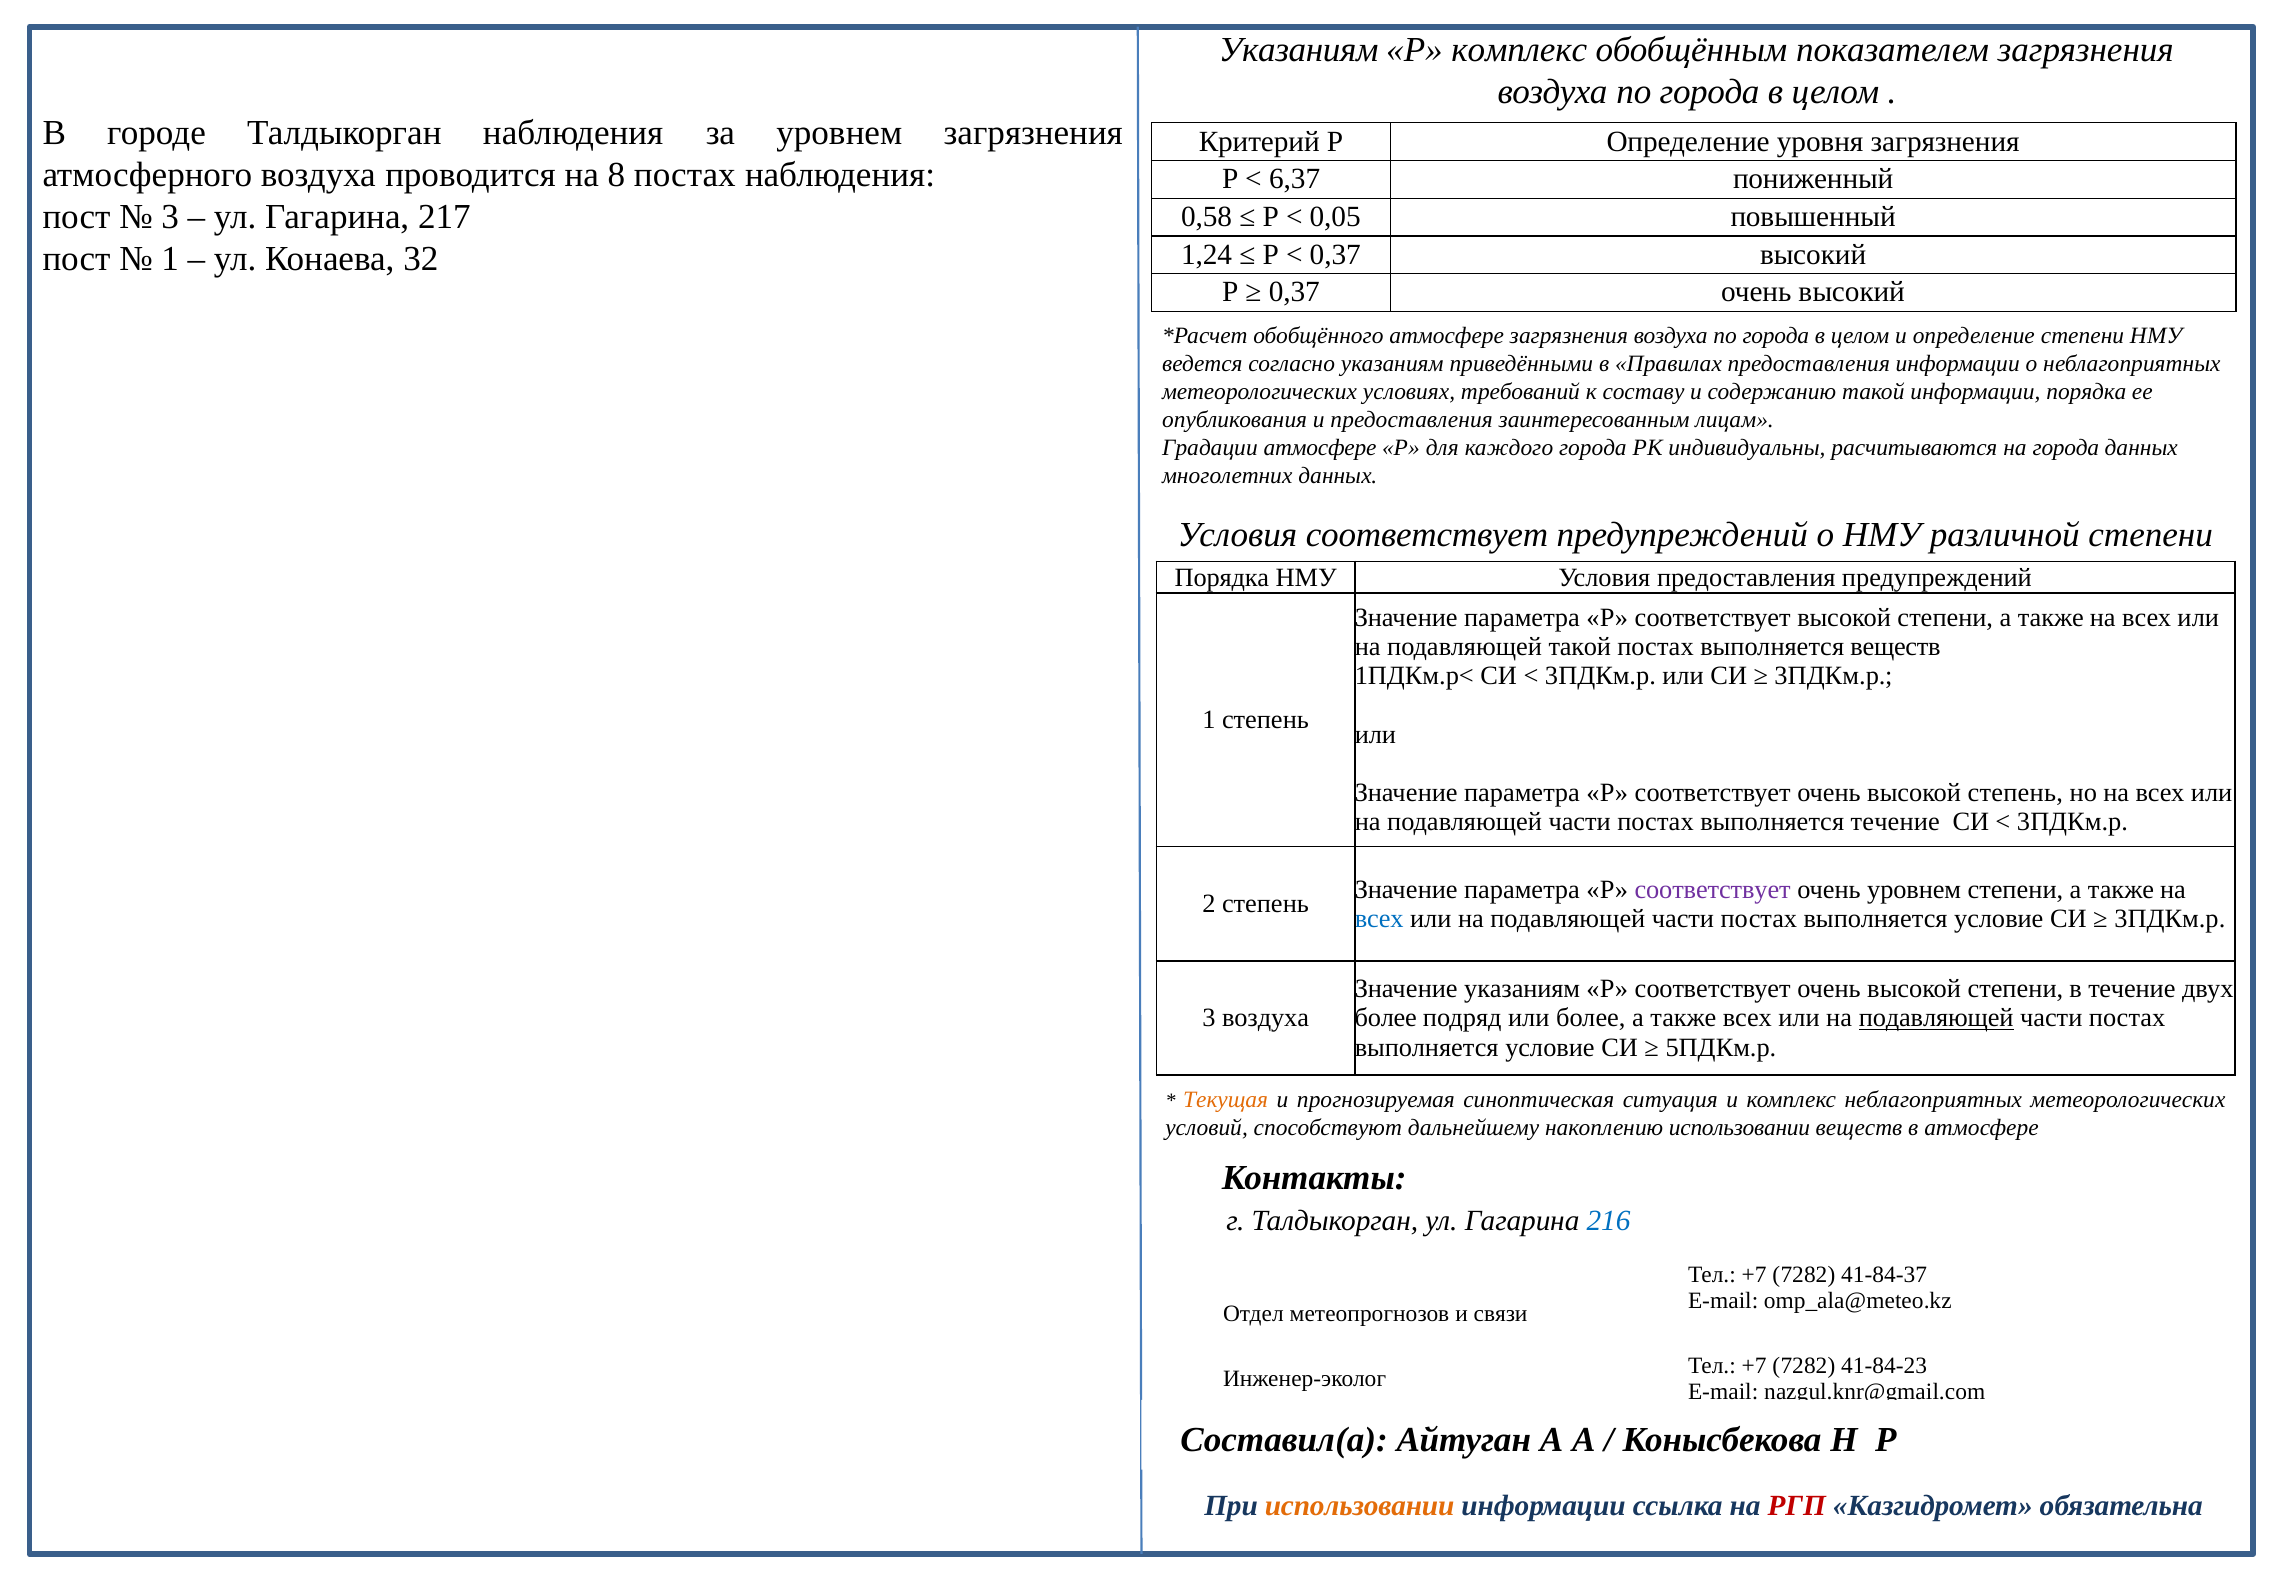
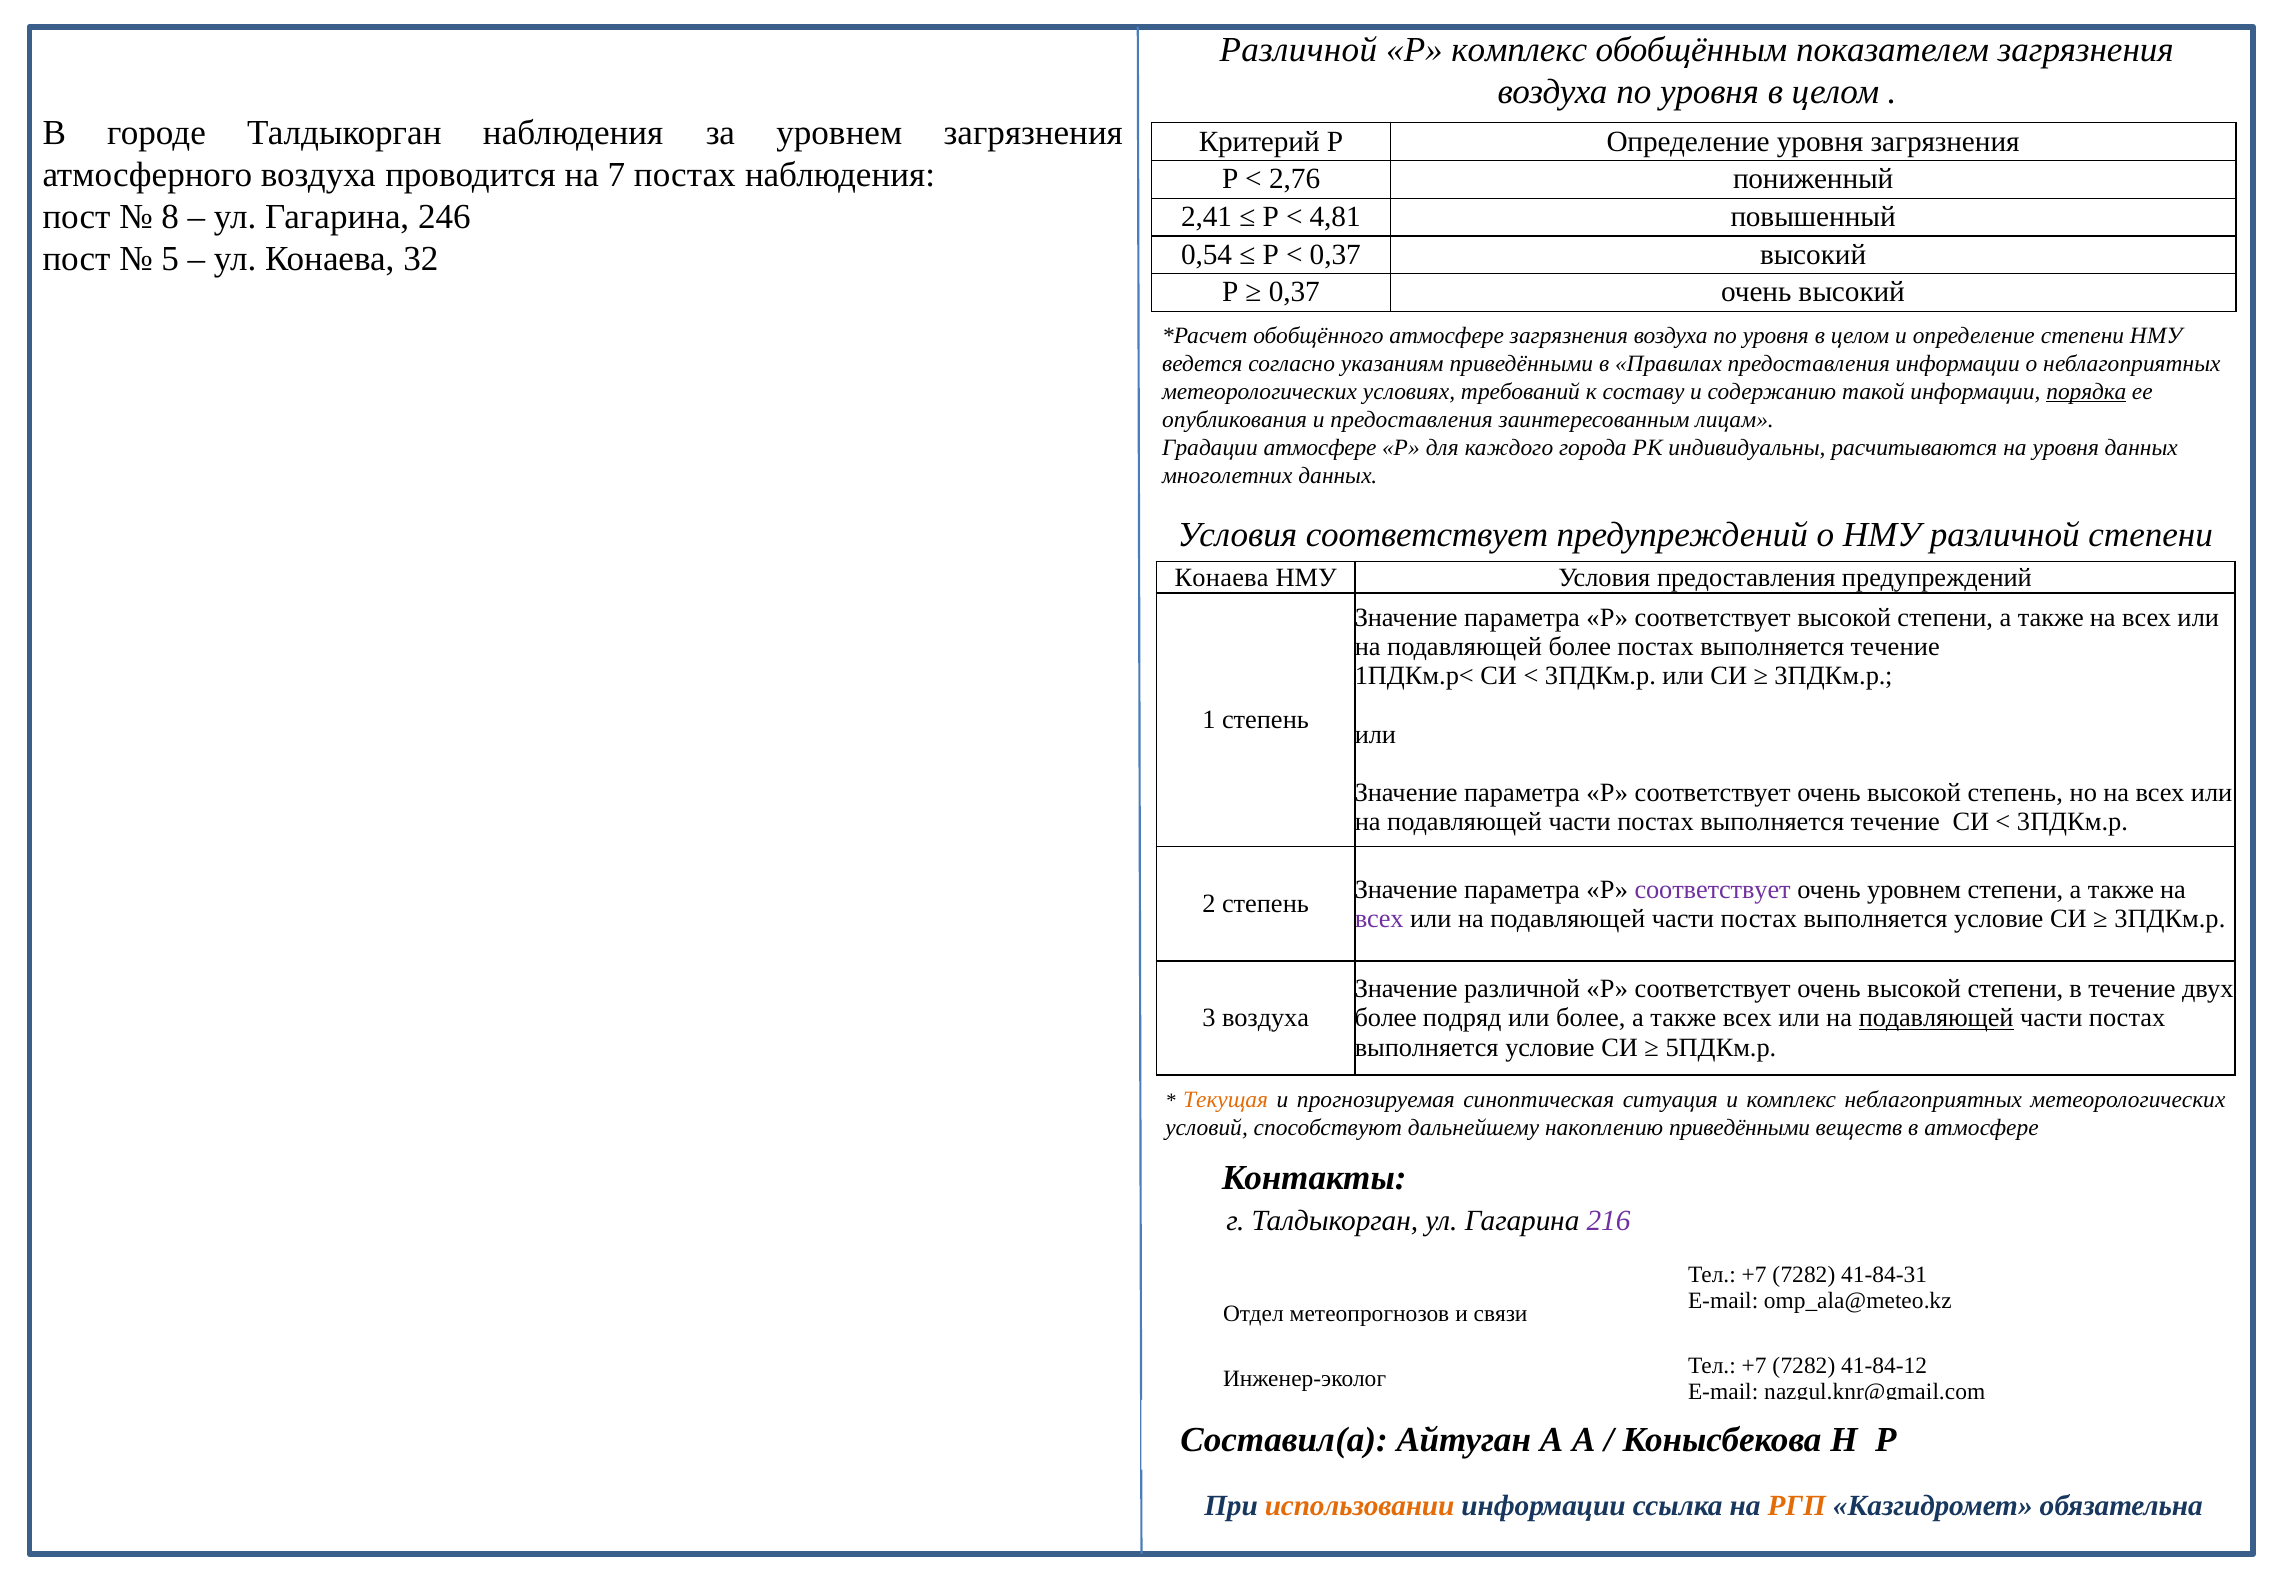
Указаниям: Указаниям -> Различной (1298, 50)
города: города -> уровня (1710, 92)
8: 8 -> 7 (616, 175)
6,37: 6,37 -> 2,76 (1295, 179)
3: 3 -> 8 (170, 217)
217: 217 -> 246 (444, 217)
0,58: 0,58 -> 2,41 (1207, 217)
0,05: 0,05 -> 4,81 (1335, 217)
1,24: 1,24 -> 0,54 (1207, 254)
1: 1 -> 5 (170, 259)
города: города -> уровня (1776, 335)
порядка underline: none -> present (2086, 391)
на города: города -> уровня (2066, 447)
Порядка: Порядка -> Конаева (1222, 577)
подавляющей такой: такой -> более (1580, 647)
веществ: веществ -> течение (1895, 647)
всех colour: blue -> purple (1379, 918)
Значение указаниям: указаниям -> различной (1522, 989)
накоплению использовании: использовании -> приведёнными (1740, 1128)
216 colour: blue -> purple (1609, 1221)
41-84-37: 41-84-37 -> 41-84-31 (1884, 1274)
41-84-23: 41-84-23 -> 41-84-12 (1884, 1365)
РГП colour: red -> orange (1797, 1505)
